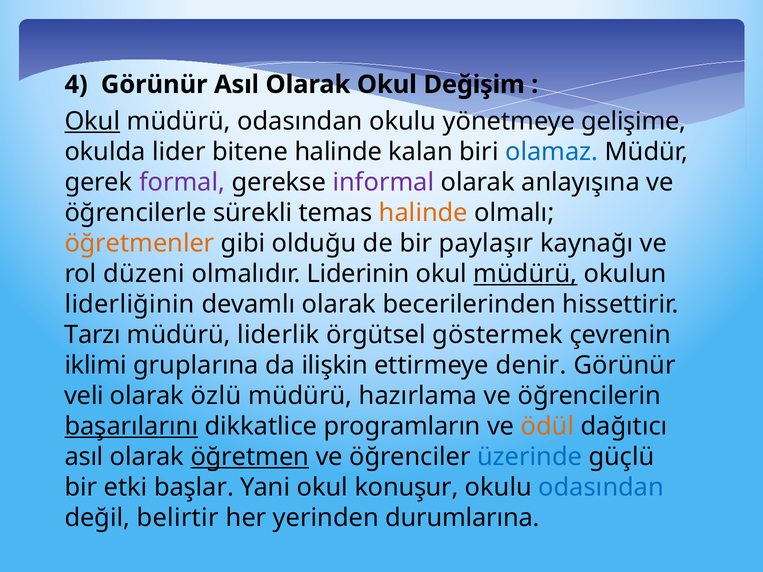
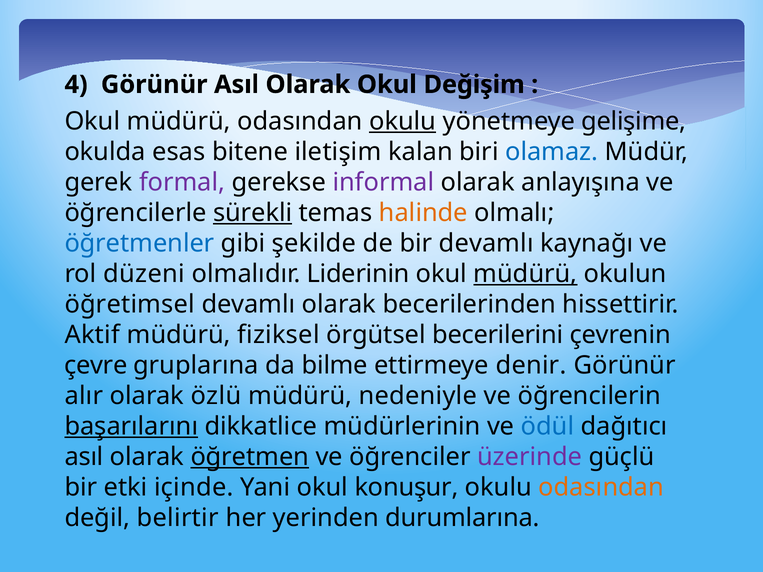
Okul underline: present -> none (92, 121)
okulu underline: none -> present (403, 121)
lider: lider -> esas (179, 152)
bitene halinde: halinde -> iletişim (338, 152)
sürekli underline: none -> present (253, 213)
öğretmenler colour: orange -> blue (139, 244)
olduğu: olduğu -> şekilde (314, 244)
bir paylaşır: paylaşır -> devamlı (486, 244)
liderliğinin: liderliğinin -> öğretimsel (130, 305)
Tarzı: Tarzı -> Aktif (92, 335)
liderlik: liderlik -> fiziksel (278, 335)
göstermek: göstermek -> becerilerini (498, 335)
iklimi: iklimi -> çevre (96, 366)
ilişkin: ilişkin -> bilme (335, 366)
veli: veli -> alır (84, 396)
hazırlama: hazırlama -> nedeniyle (418, 396)
programların: programların -> müdürlerinin (402, 427)
ödül colour: orange -> blue (548, 427)
üzerinde colour: blue -> purple (530, 457)
başlar: başlar -> içinde (194, 488)
odasından colour: blue -> orange (601, 488)
